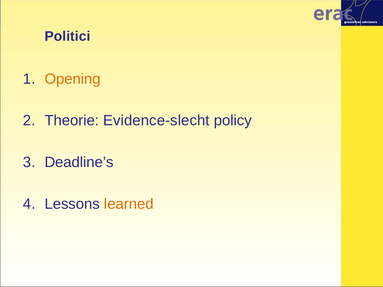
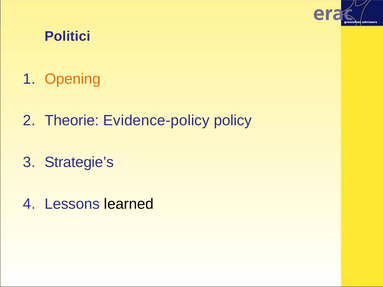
Evidence-slecht: Evidence-slecht -> Evidence-policy (156, 121)
Deadline’s: Deadline’s -> Strategie’s (79, 162)
learned colour: orange -> black (129, 204)
